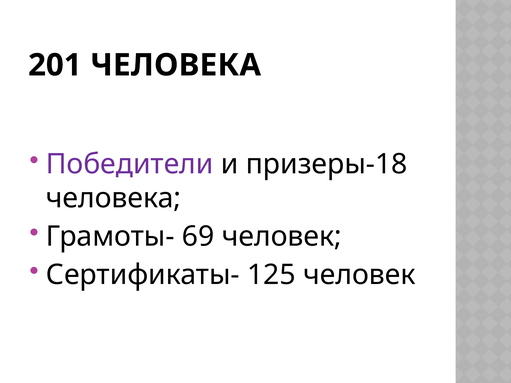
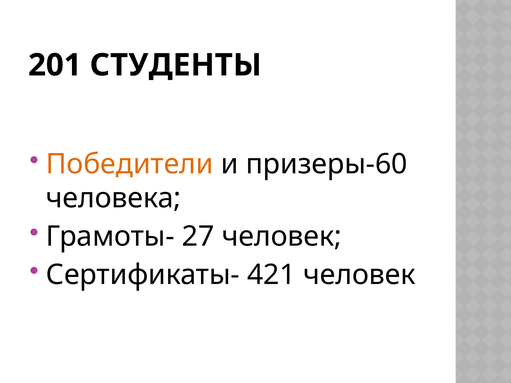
201 ЧЕЛОВЕКА: ЧЕЛОВЕКА -> СТУДЕНТЫ (176, 65)
Победители colour: purple -> orange (130, 164)
призеры-18: призеры-18 -> призеры-60 (327, 164)
69: 69 -> 27 (198, 237)
125: 125 -> 421 (271, 275)
